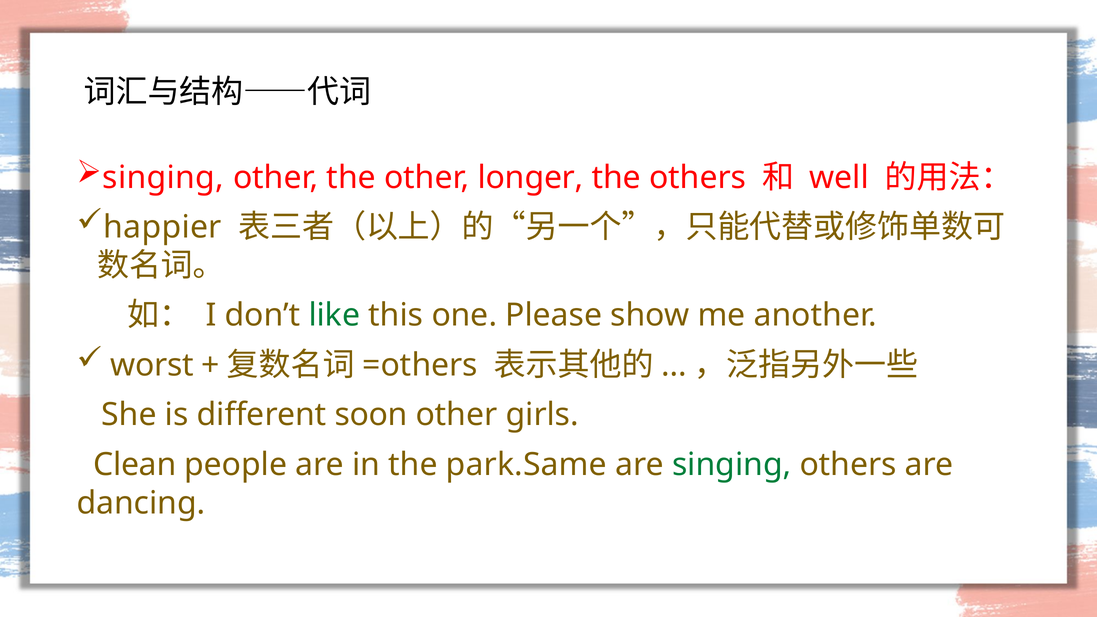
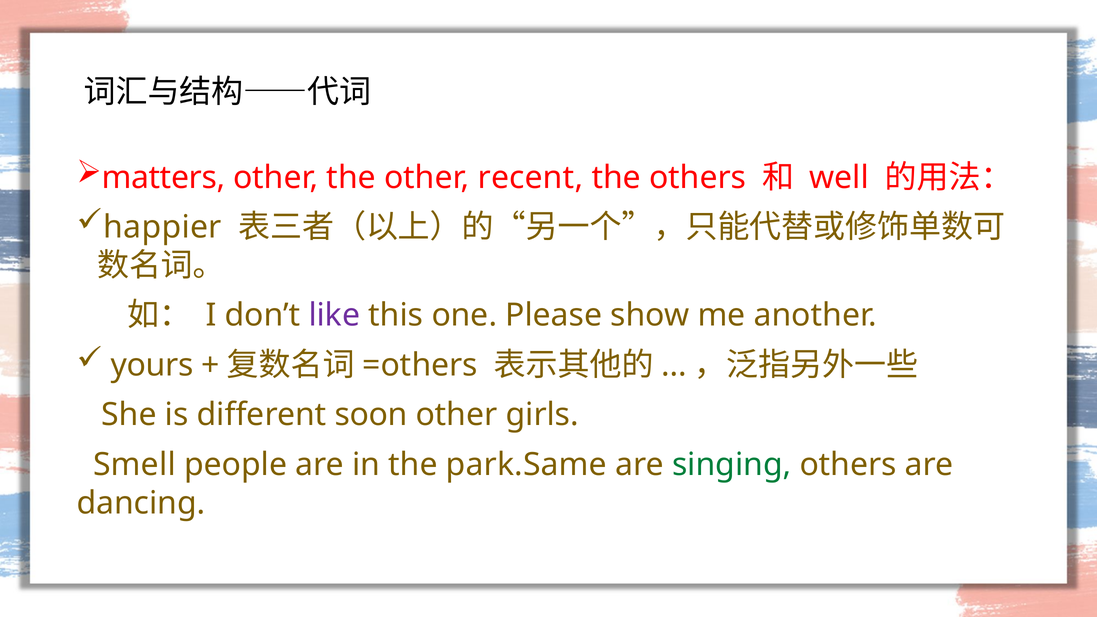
singing: singing -> matters (163, 178)
longer: longer -> recent (530, 178)
like colour: green -> purple (334, 315)
worst: worst -> yours (152, 365)
Clean: Clean -> Smell (134, 465)
